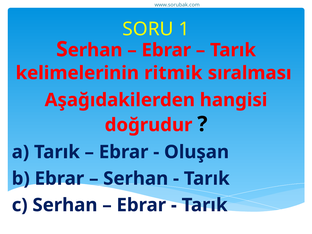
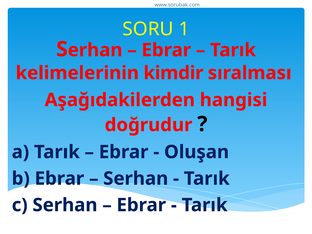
ritmik: ritmik -> kimdir (173, 73)
